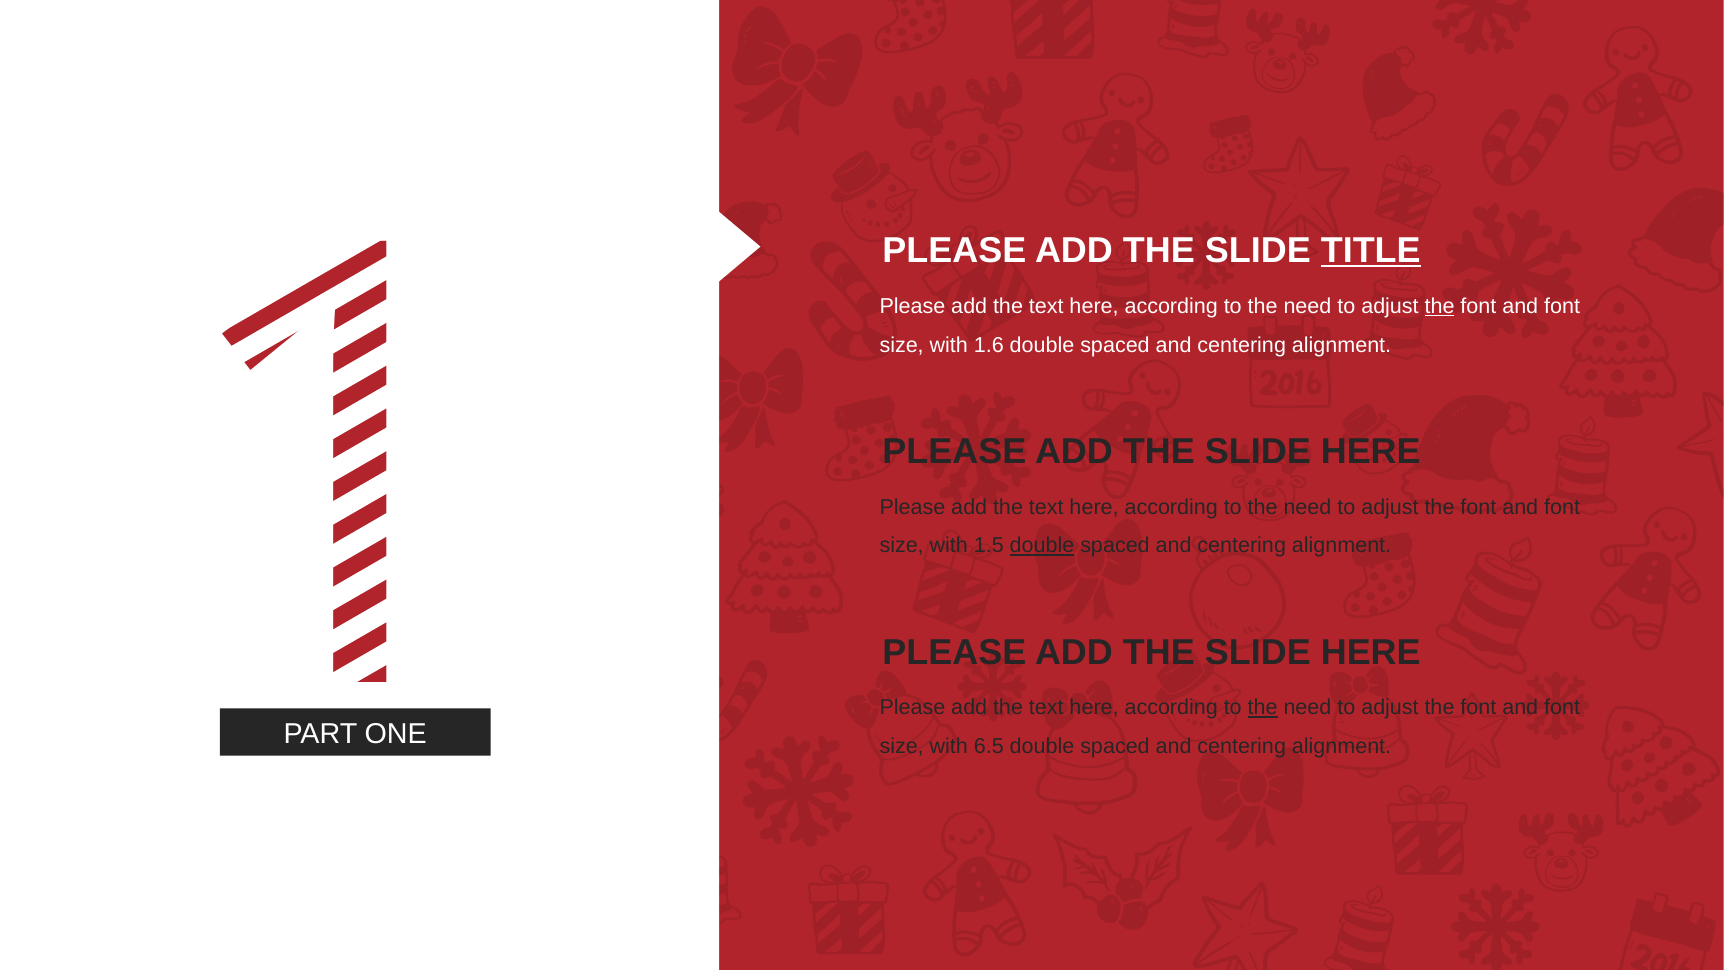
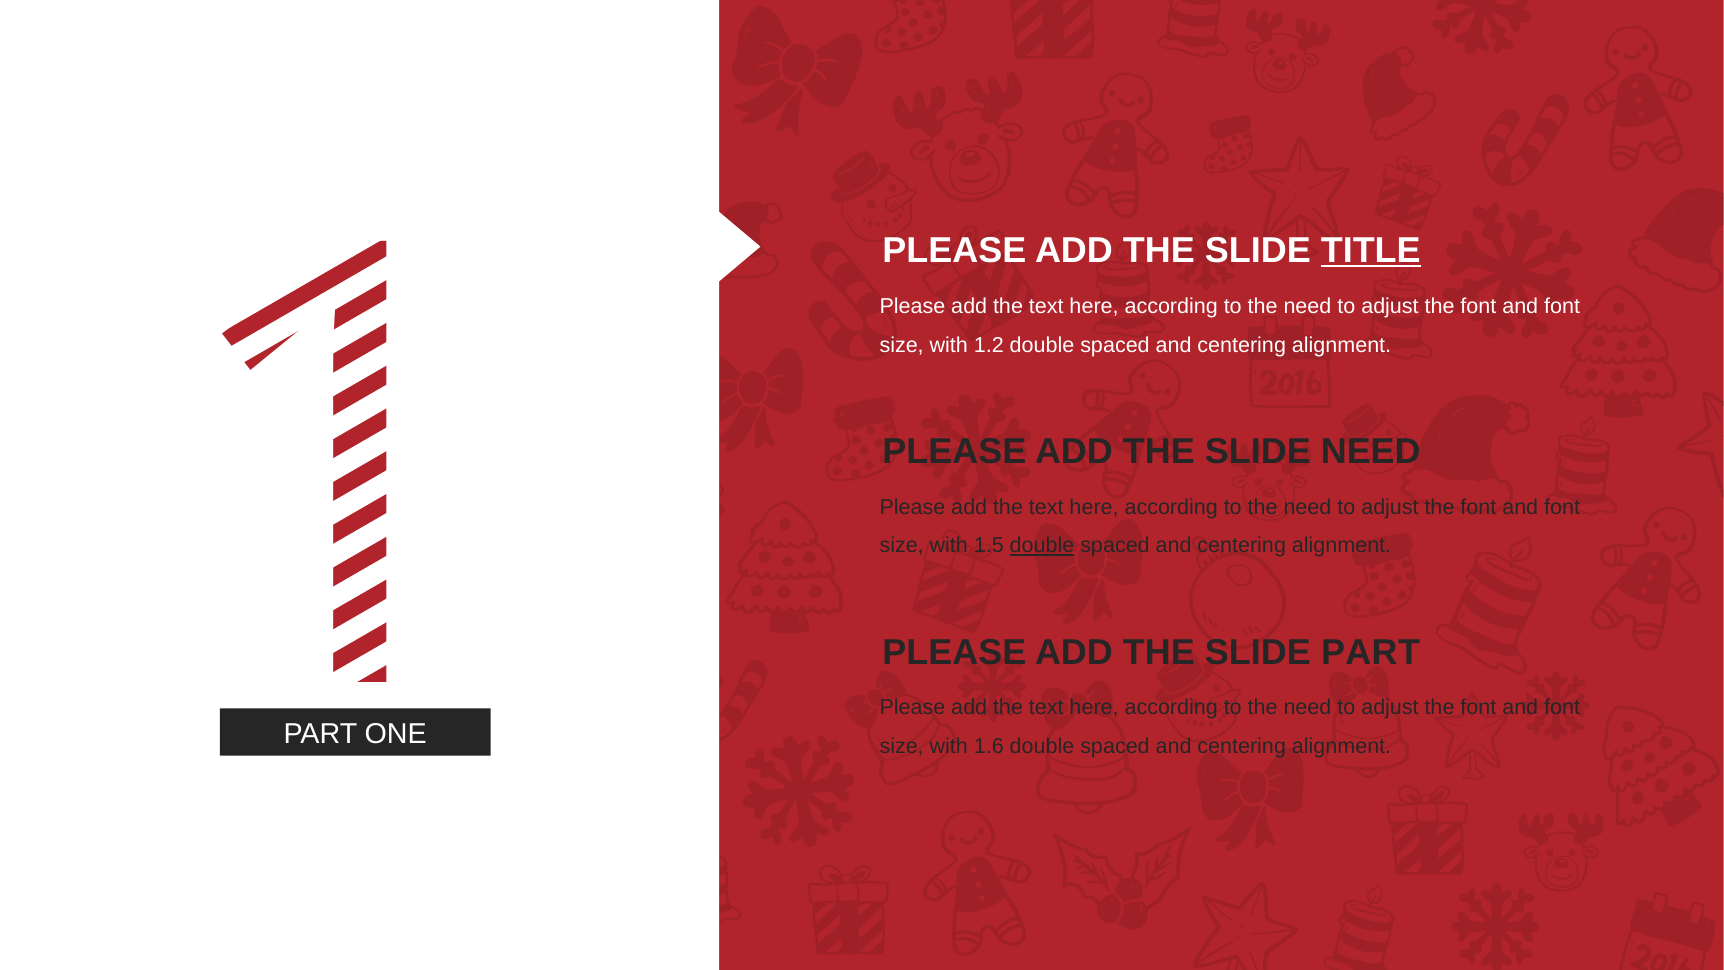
the underline: present -> none (1440, 306)
1.6: 1.6 -> 1.2 (989, 345)
HERE: HERE -> NEED (1371, 451)
HERE: HERE -> PART (1371, 652)
the underline: present -> none (1263, 707)
6.5: 6.5 -> 1.6 (989, 746)
